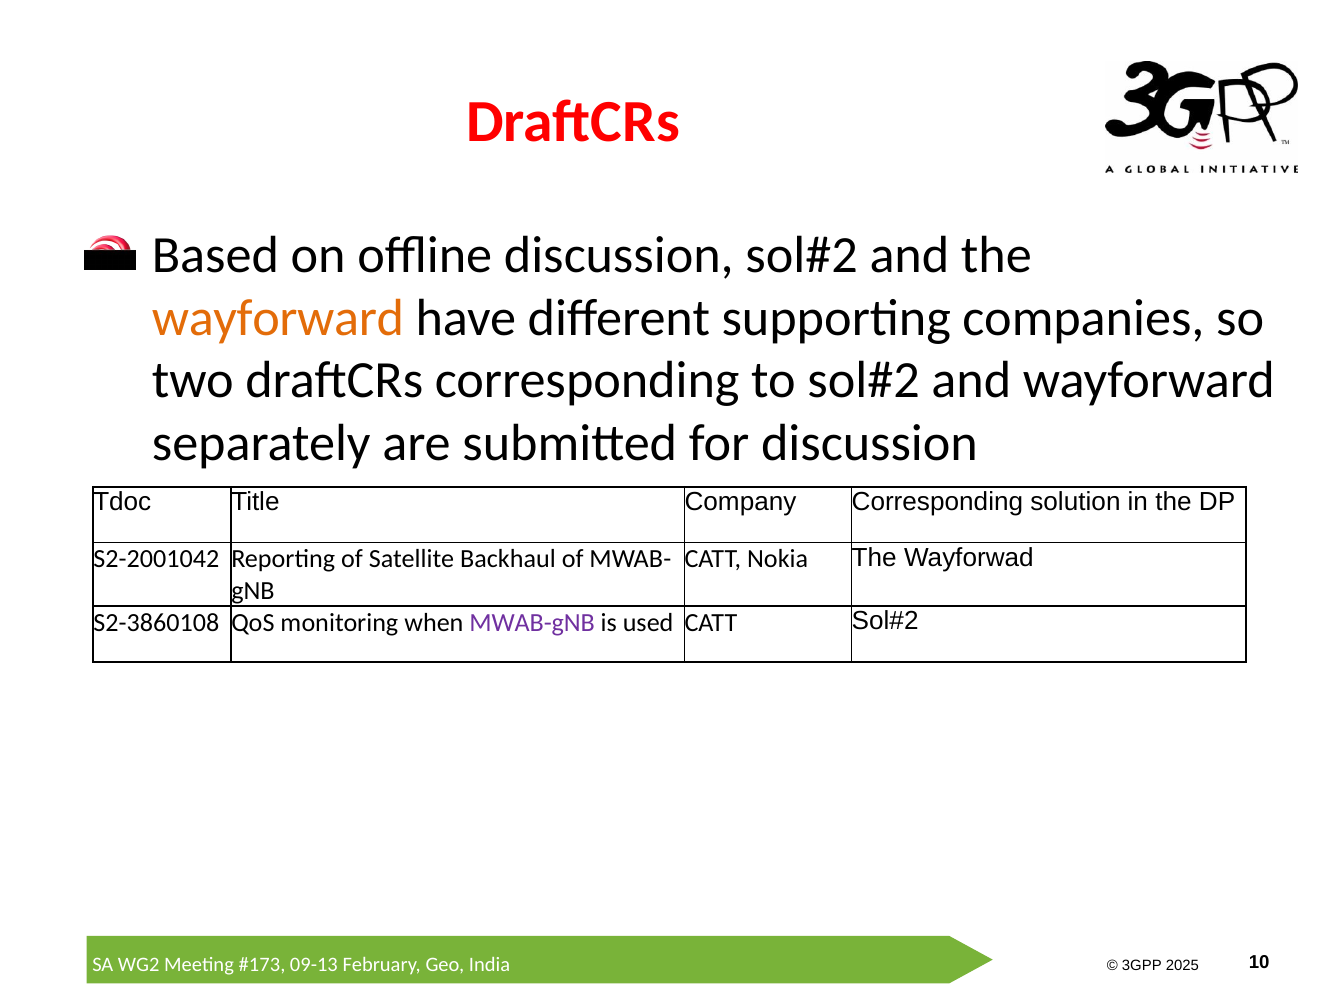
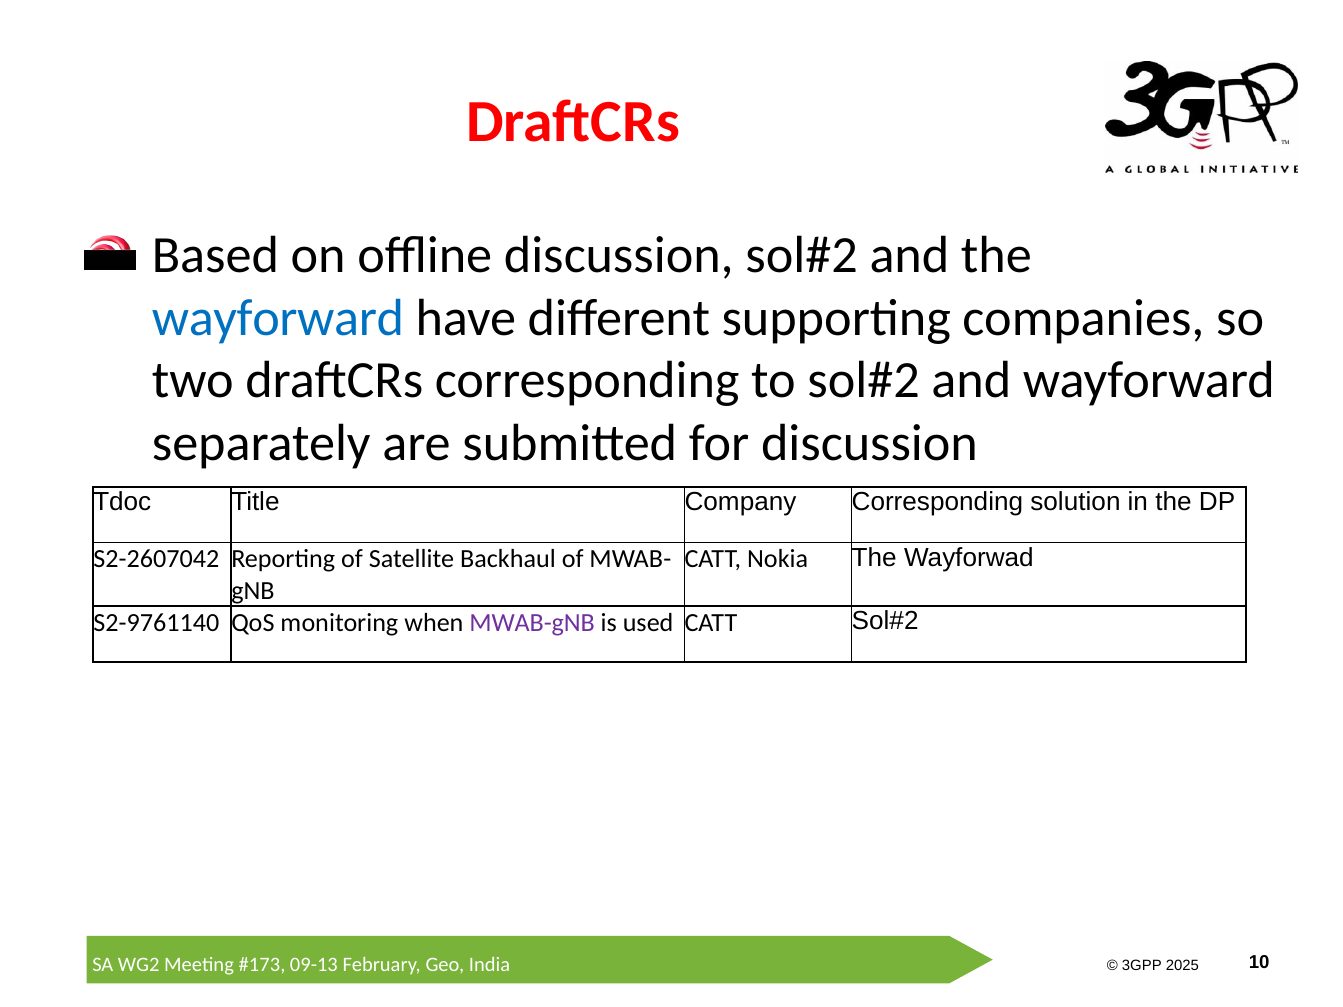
wayforward colour: orange -> blue (278, 318)
S2-2001042: S2-2001042 -> S2-2607042 (156, 559)
S2-3860108: S2-3860108 -> S2-9761140 (156, 623)
